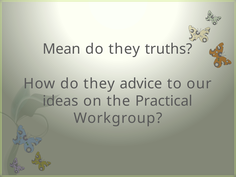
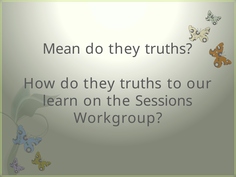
How do they advice: advice -> truths (141, 84)
ideas: ideas -> learn (60, 101)
Practical: Practical -> Sessions (164, 101)
